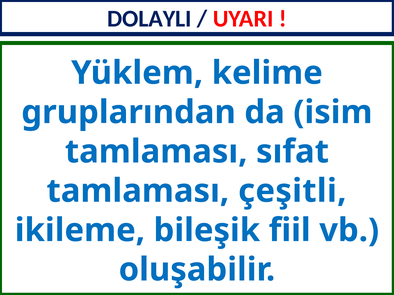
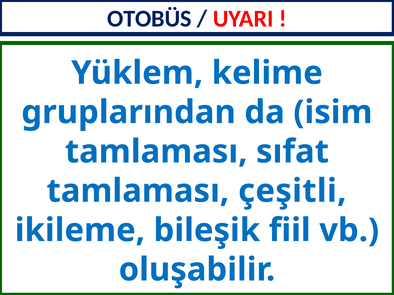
DOLAYLI: DOLAYLI -> OTOBÜS (149, 19)
